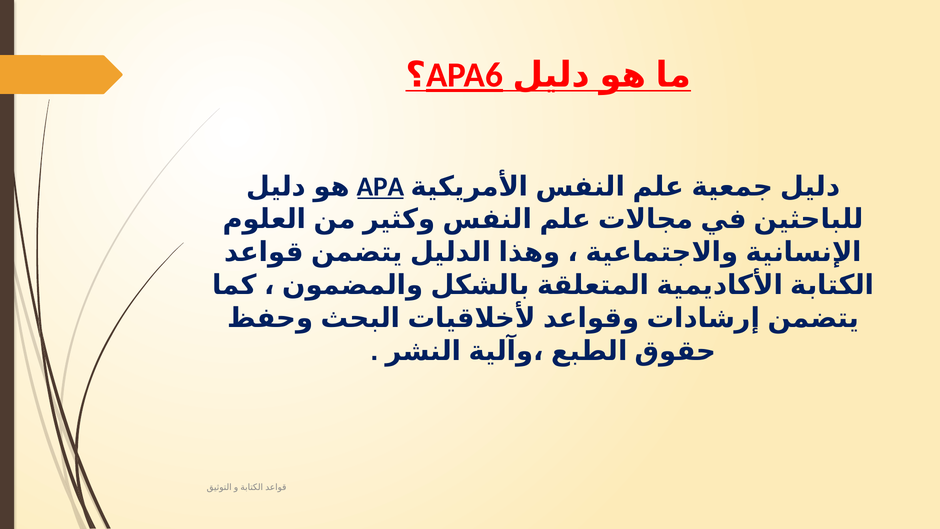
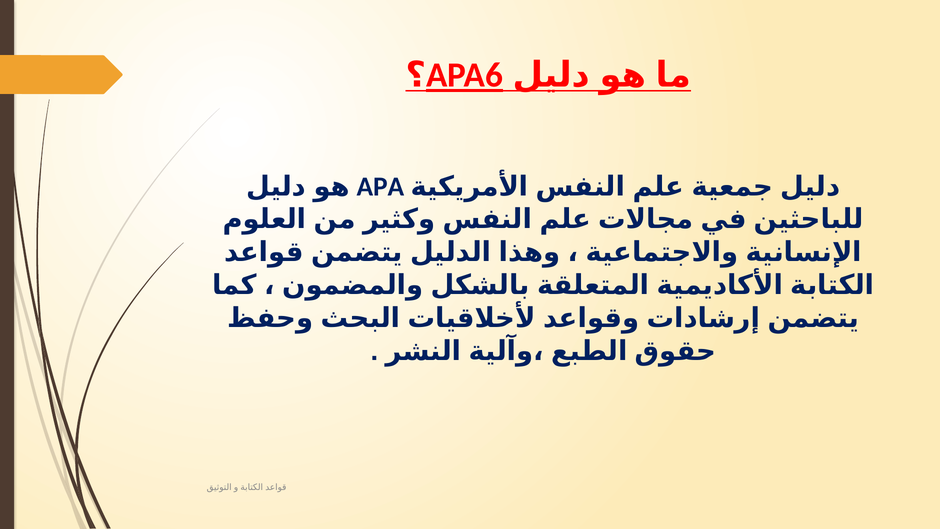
APA underline: present -> none (380, 186)
